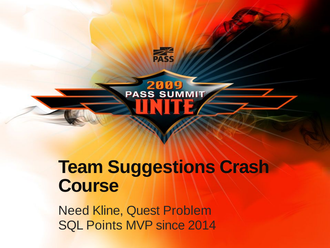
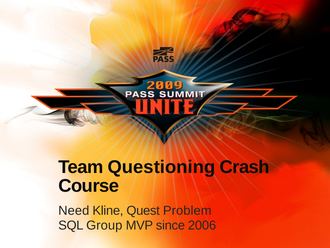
Suggestions: Suggestions -> Questioning (161, 167)
Points: Points -> Group (104, 225)
2014: 2014 -> 2006 (202, 225)
